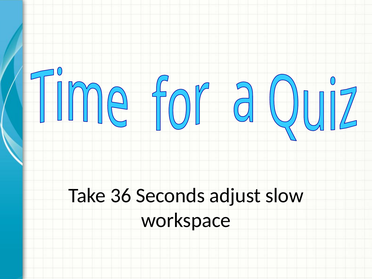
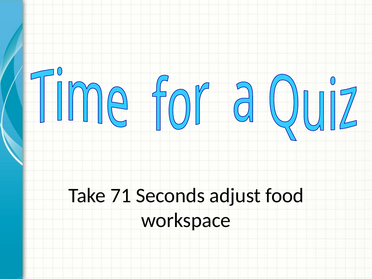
36: 36 -> 71 (121, 195)
slow: slow -> food (285, 195)
